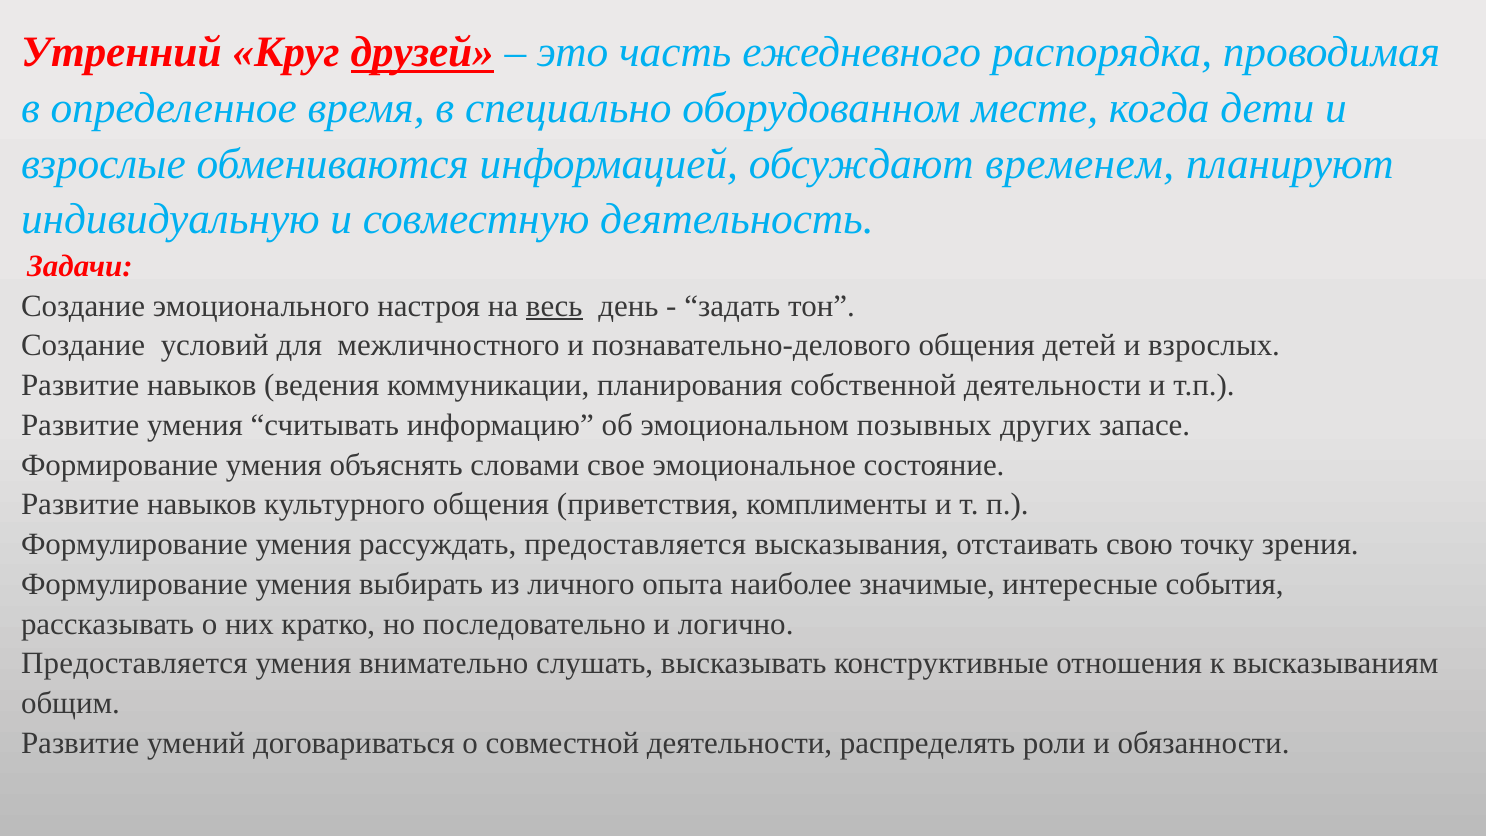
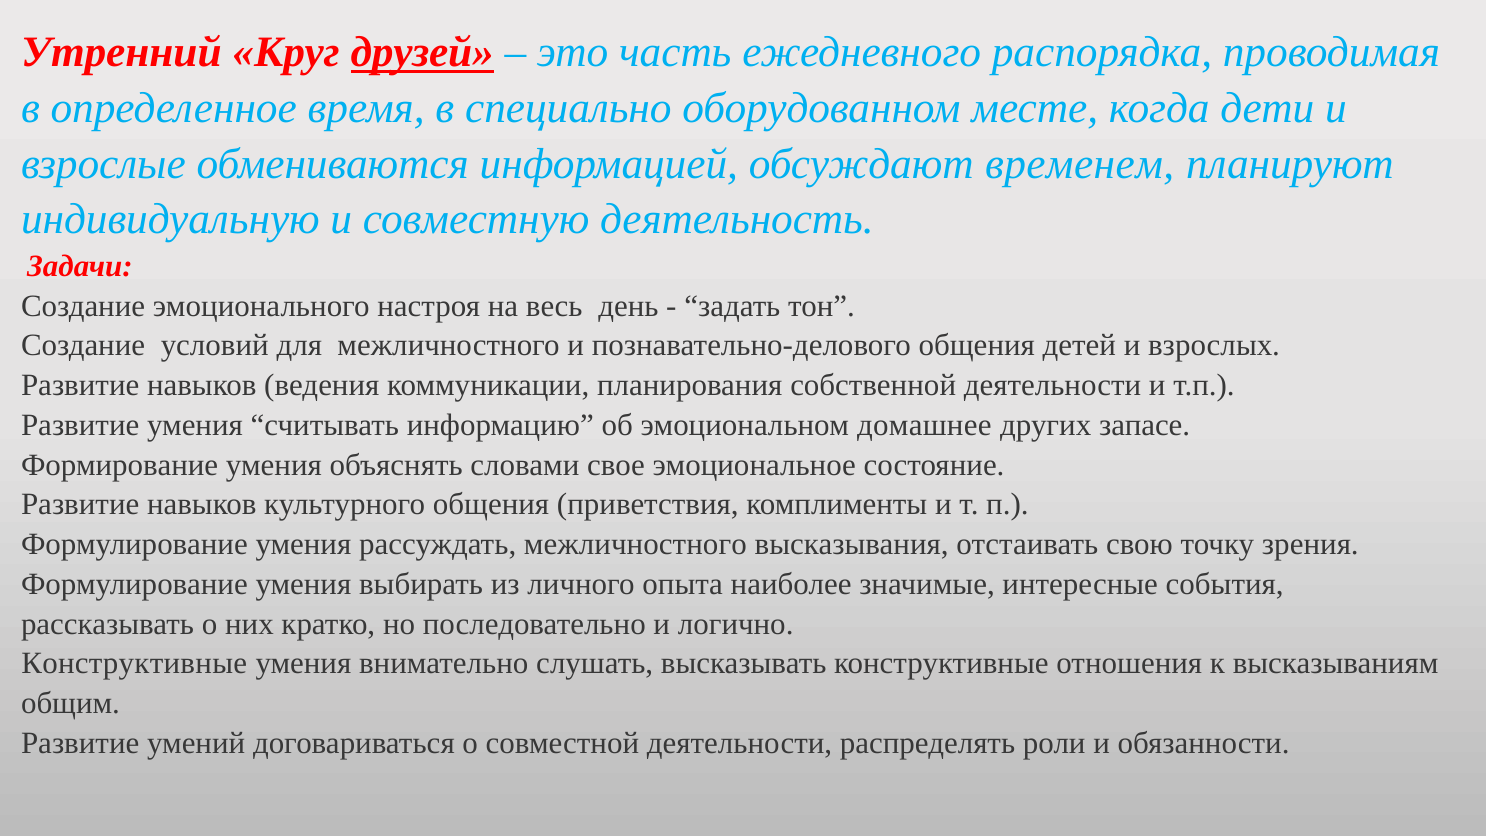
весь underline: present -> none (554, 306)
позывных: позывных -> домашнее (924, 425)
рассуждать предоставляется: предоставляется -> межличностного (635, 544)
Предоставляется: Предоставляется -> Конструктивные (134, 664)
